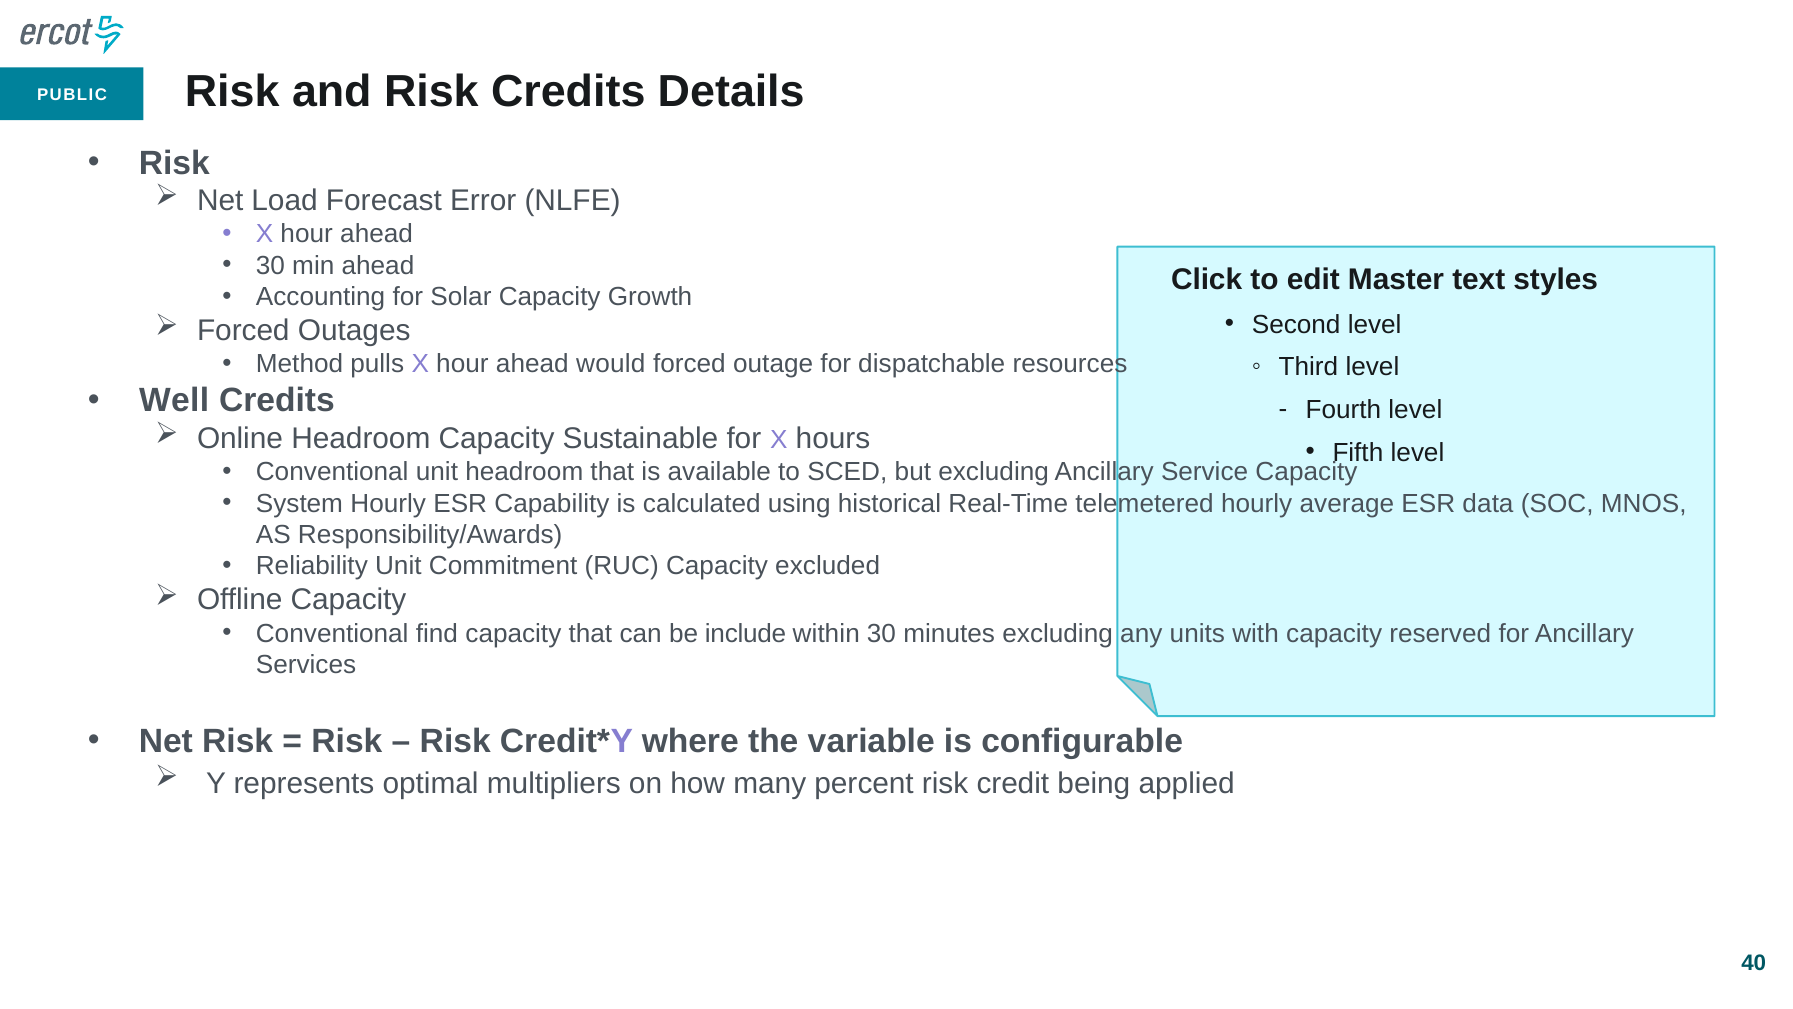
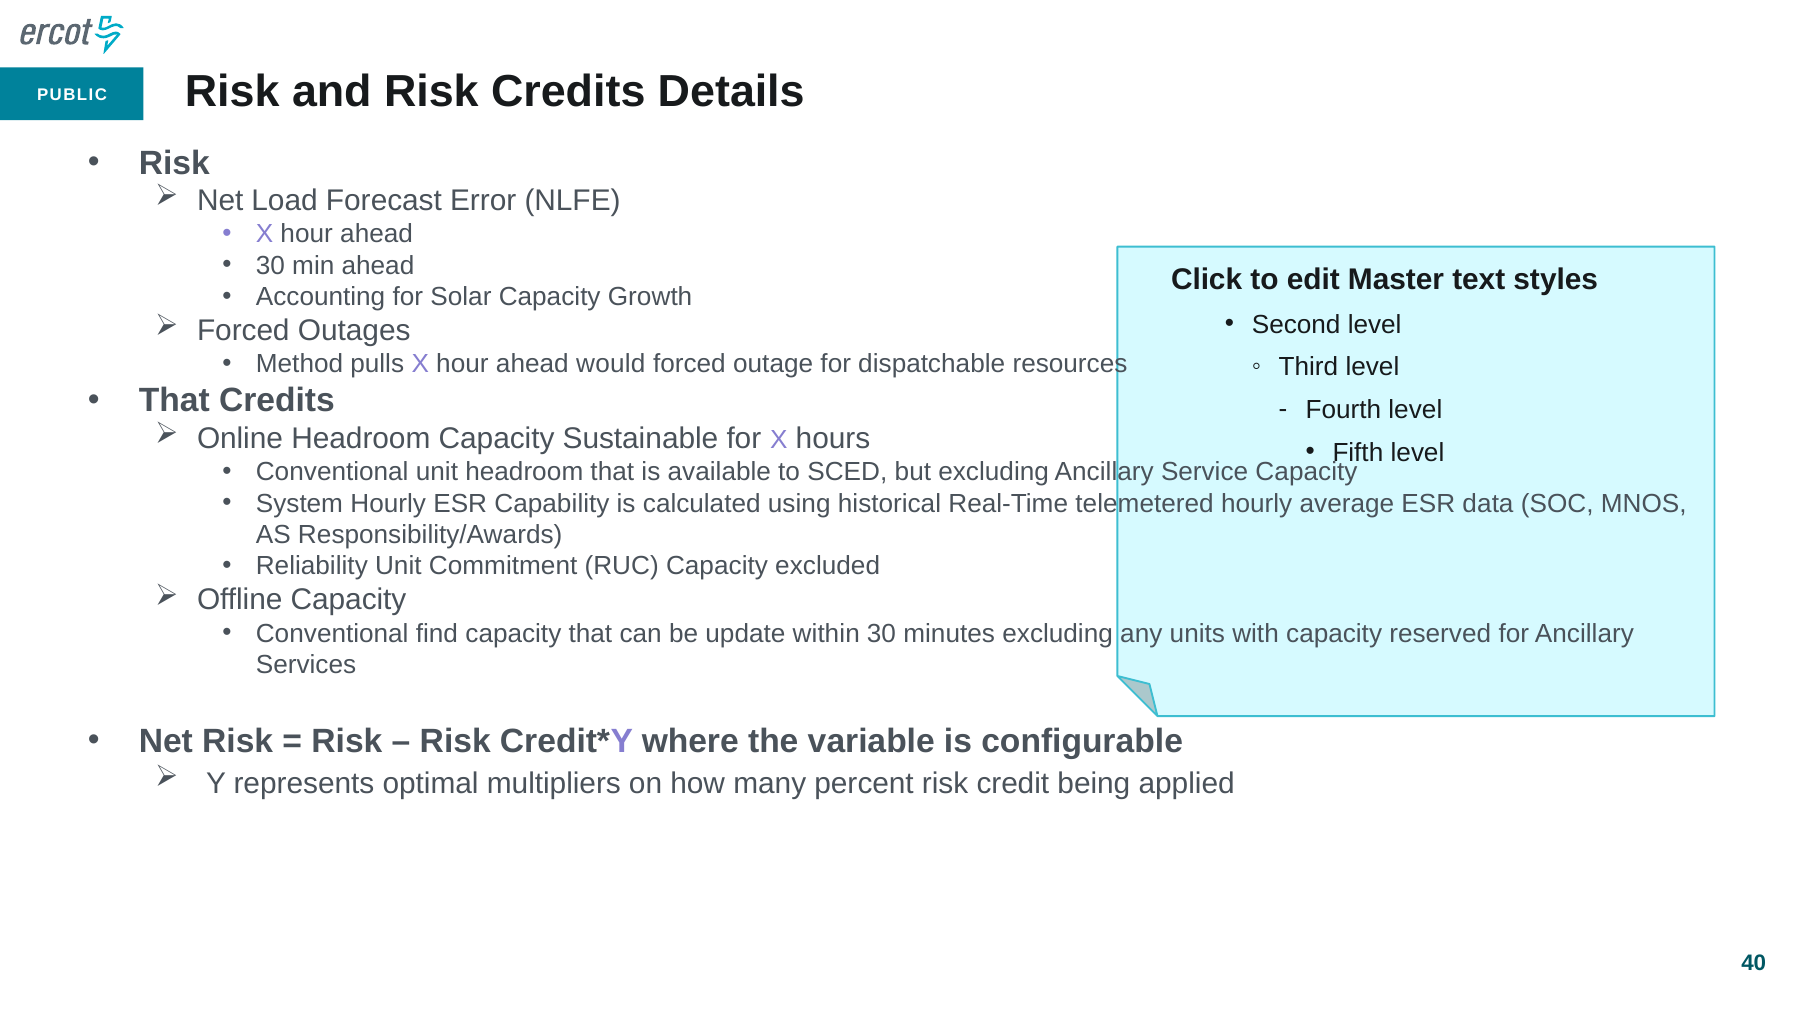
Well: Well -> That (174, 401)
include: include -> update (745, 633)
